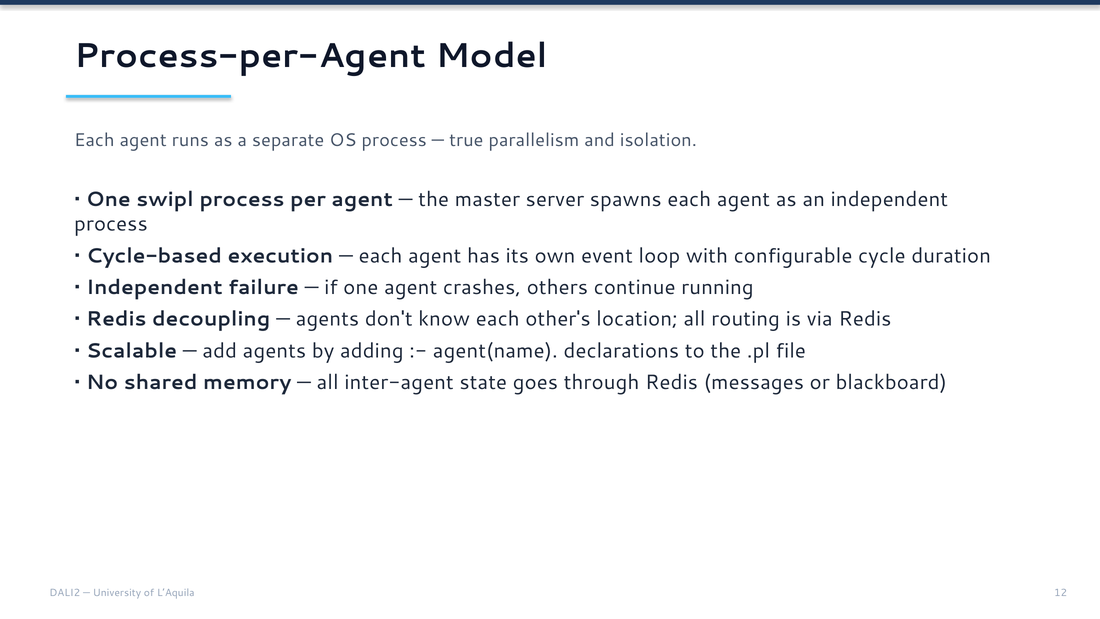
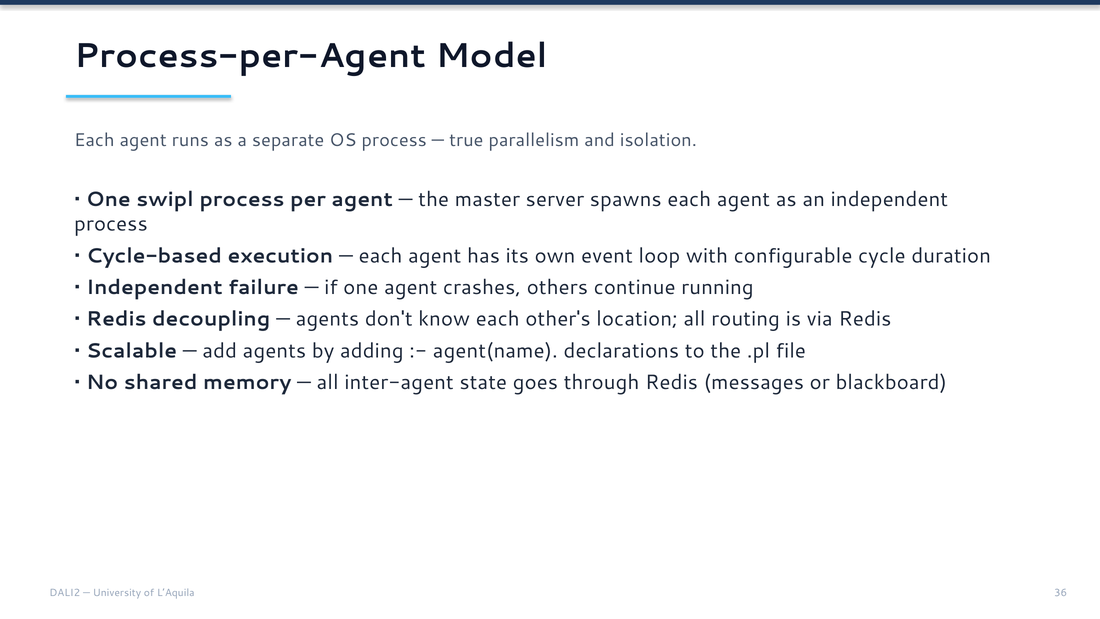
12: 12 -> 36 (1061, 593)
